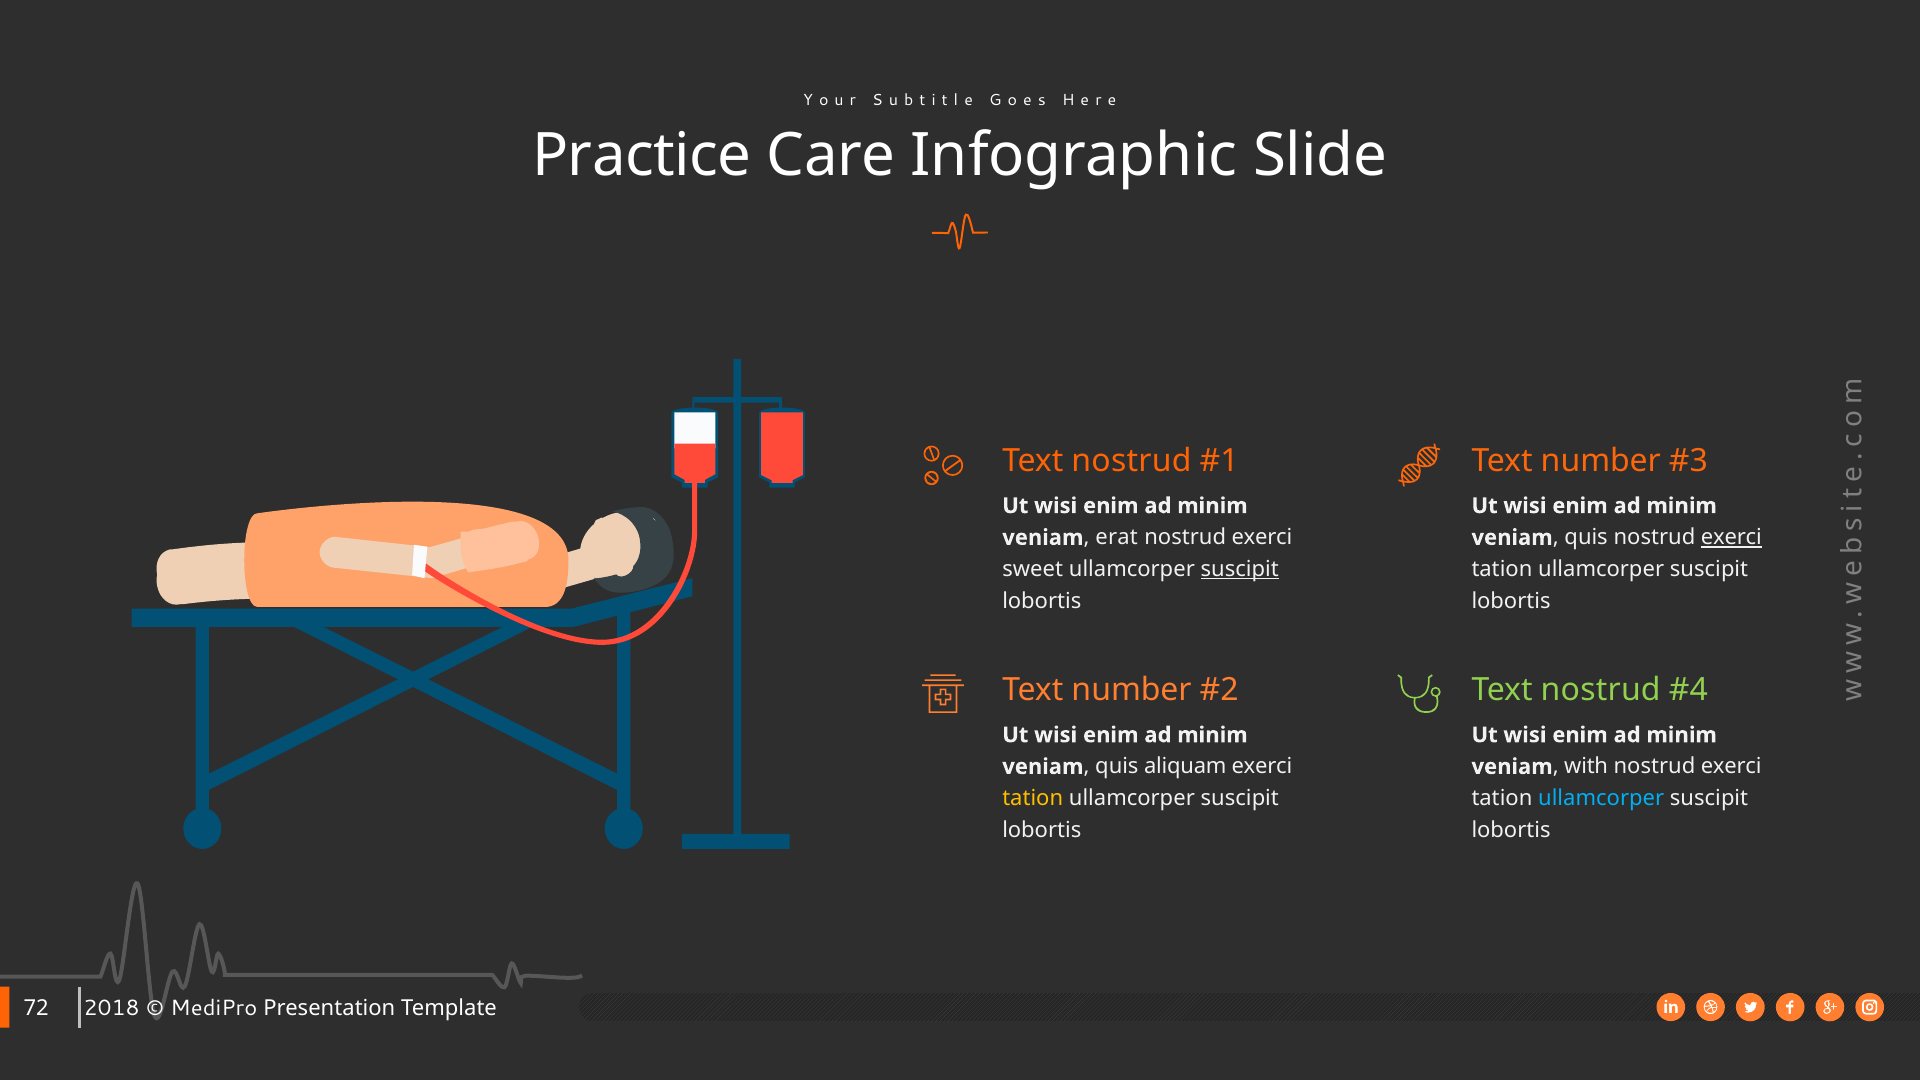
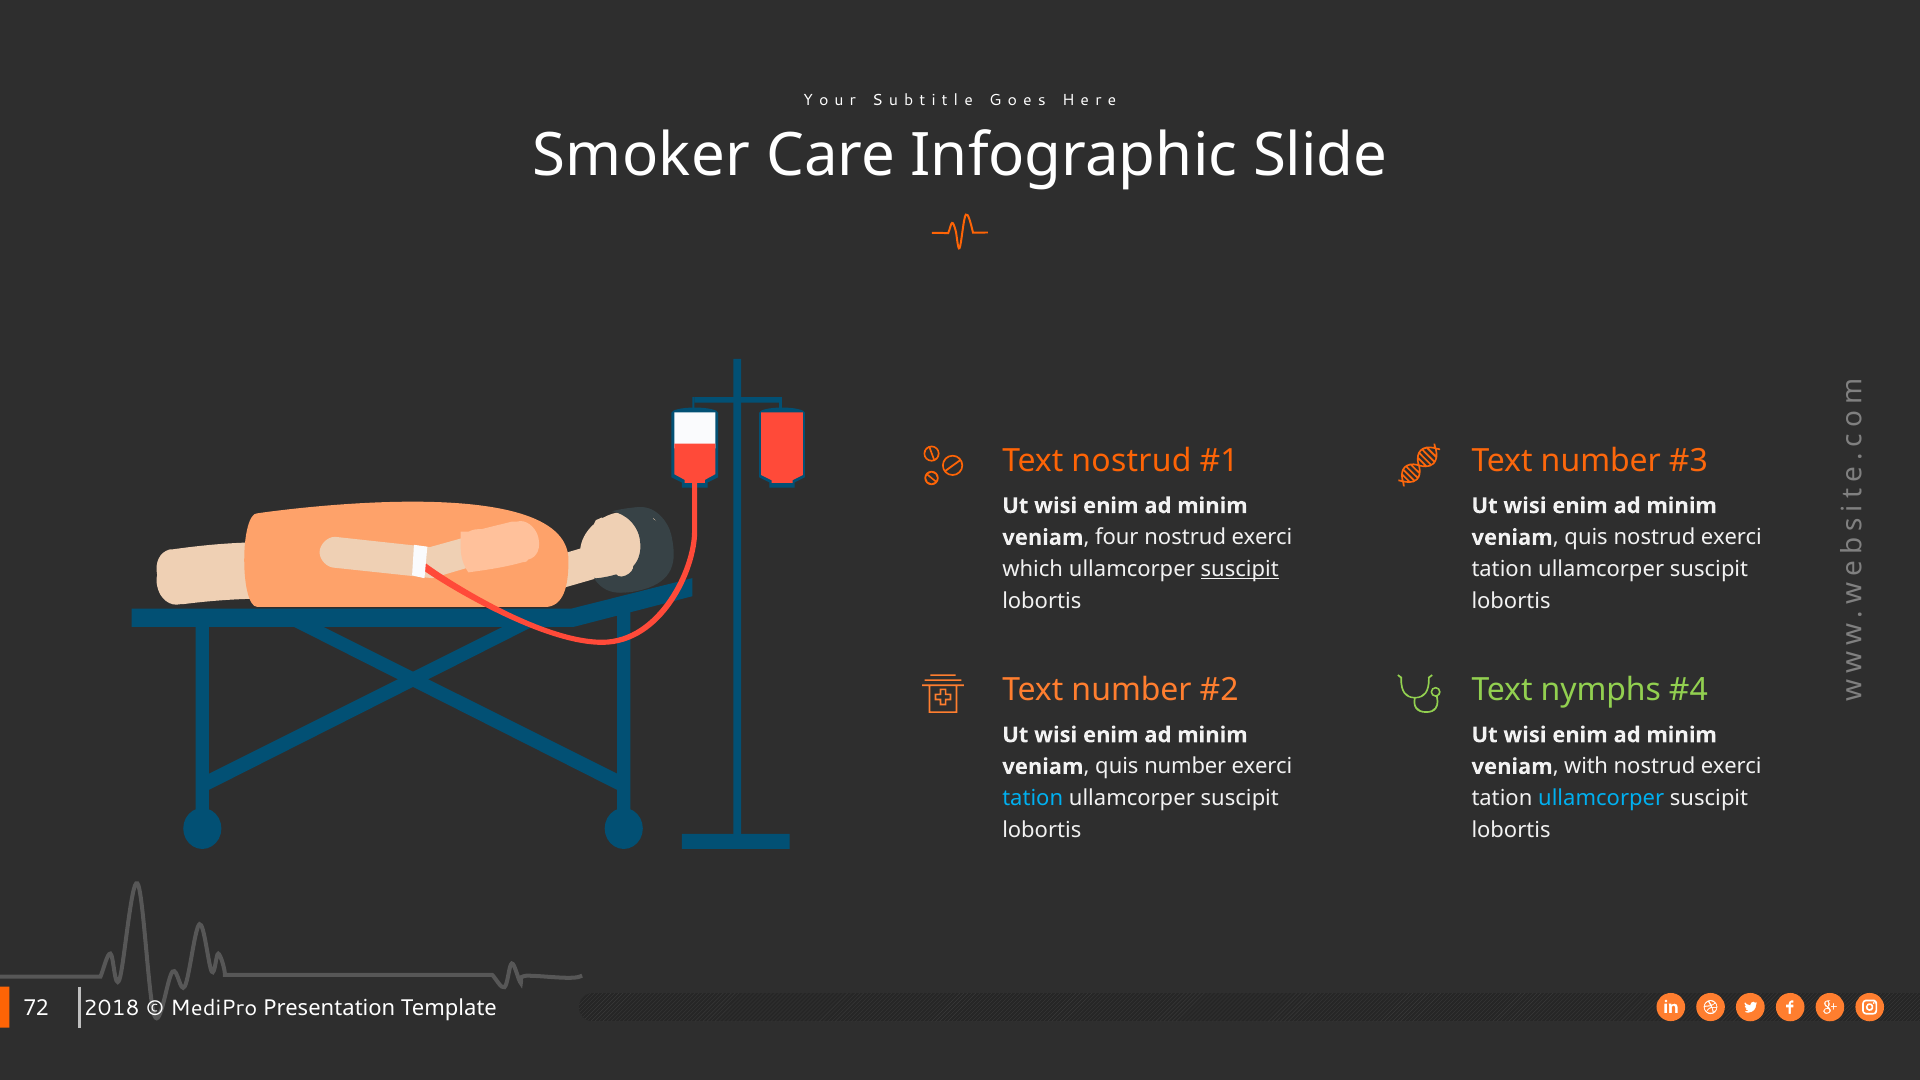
Practice: Practice -> Smoker (641, 156)
erat: erat -> four (1117, 538)
exerci underline: present -> none (1731, 538)
sweet: sweet -> which (1033, 569)
nostrud: nostrud -> nymphs (1601, 690)
quis aliquam: aliquam -> number (1185, 767)
tation colour: yellow -> light blue (1033, 798)
